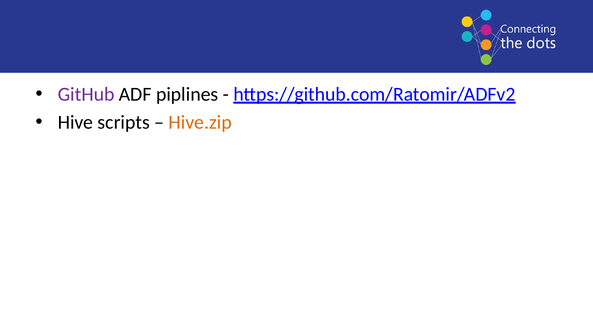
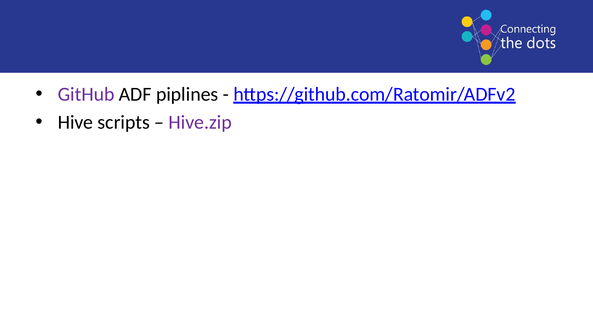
Hive.zip colour: orange -> purple (200, 122)
